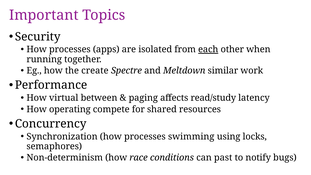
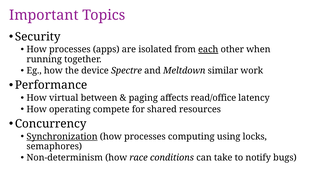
create: create -> device (95, 71)
read/study: read/study -> read/office (213, 98)
Synchronization underline: none -> present (62, 137)
swimming: swimming -> computing (191, 137)
past: past -> take (223, 158)
